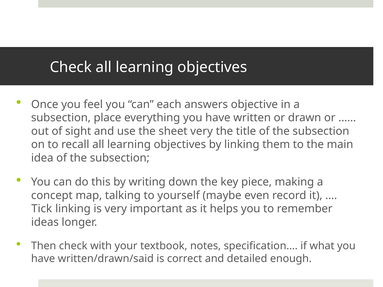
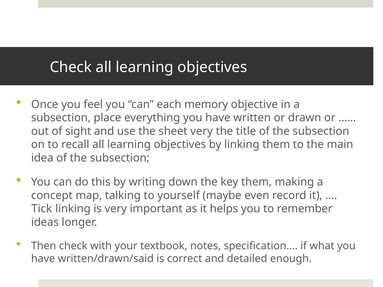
answers: answers -> memory (206, 104)
key piece: piece -> them (257, 182)
